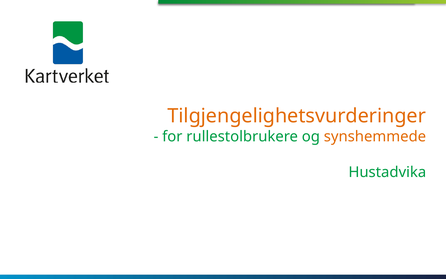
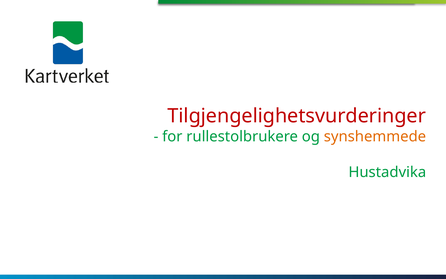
Tilgjengelighetsvurderinger colour: orange -> red (297, 116)
